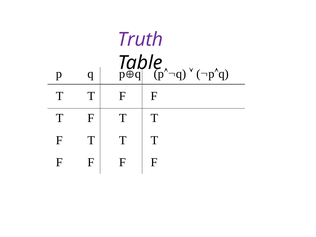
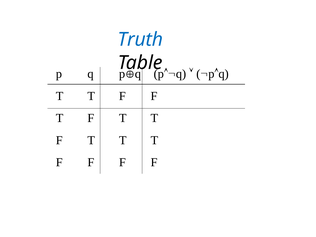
Truth colour: purple -> blue (140, 40)
